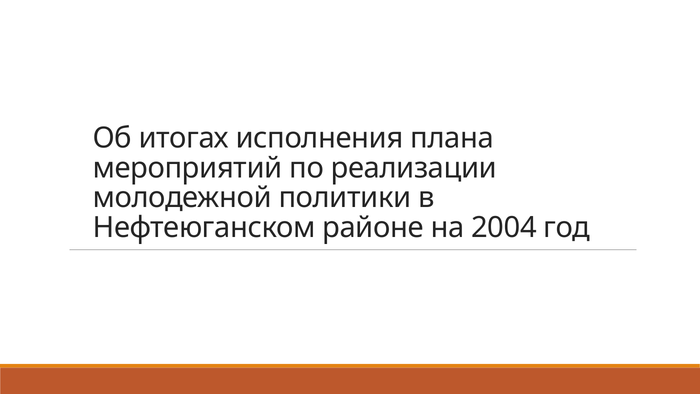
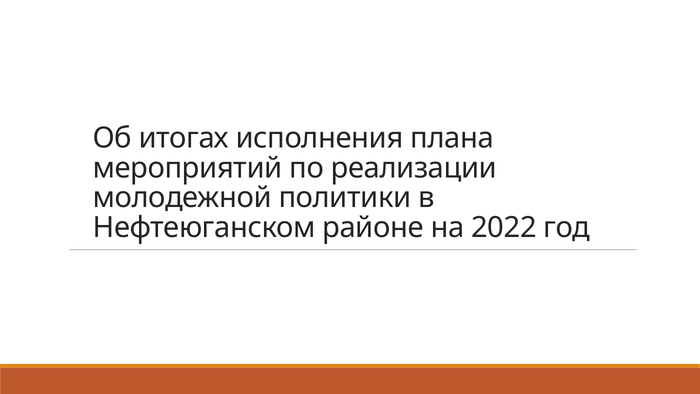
2004: 2004 -> 2022 (504, 227)
